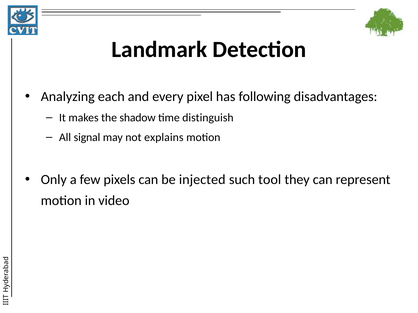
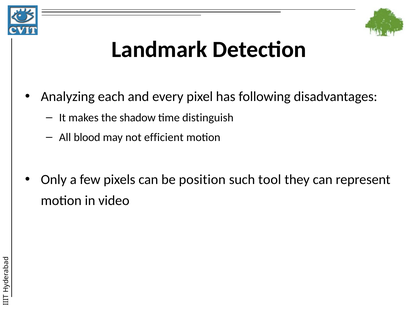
signal: signal -> blood (87, 138)
explains: explains -> efficient (164, 138)
injected: injected -> position (202, 180)
